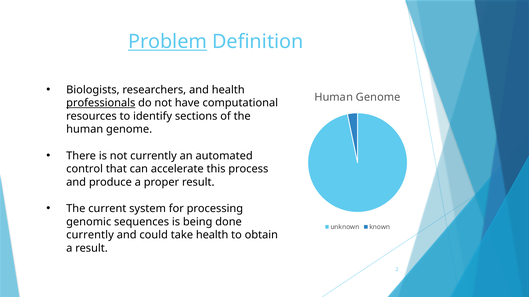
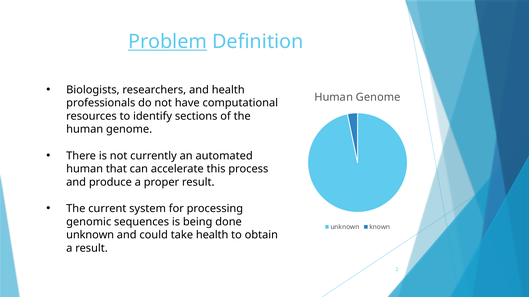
professionals underline: present -> none (101, 103)
control: control -> human (85, 169)
currently: currently -> unknown (90, 235)
